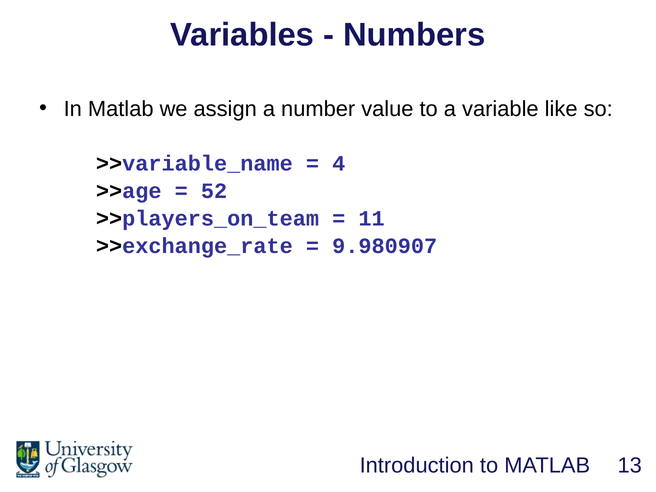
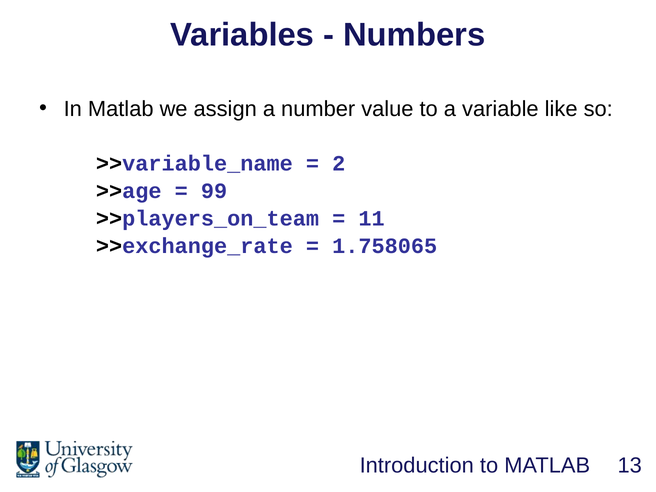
4: 4 -> 2 (339, 164)
52: 52 -> 99 (214, 191)
9.980907: 9.980907 -> 1.758065 (385, 246)
